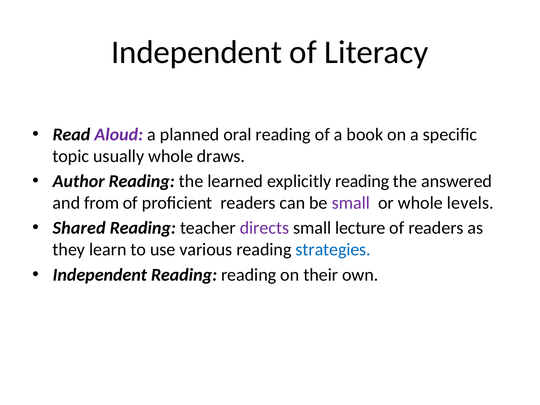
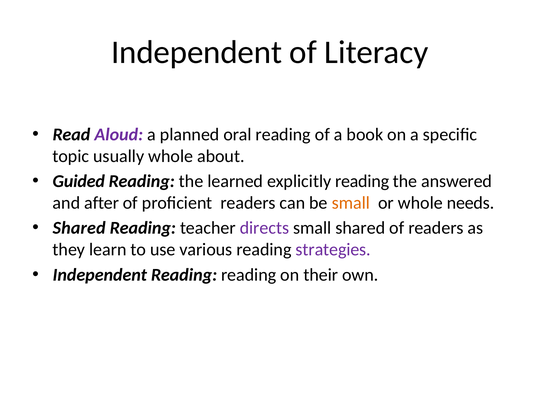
draws: draws -> about (221, 156)
Author: Author -> Guided (79, 181)
from: from -> after (102, 203)
small colour: purple -> orange (351, 203)
levels: levels -> needs (471, 203)
small lecture: lecture -> shared (360, 228)
strategies colour: blue -> purple (333, 250)
